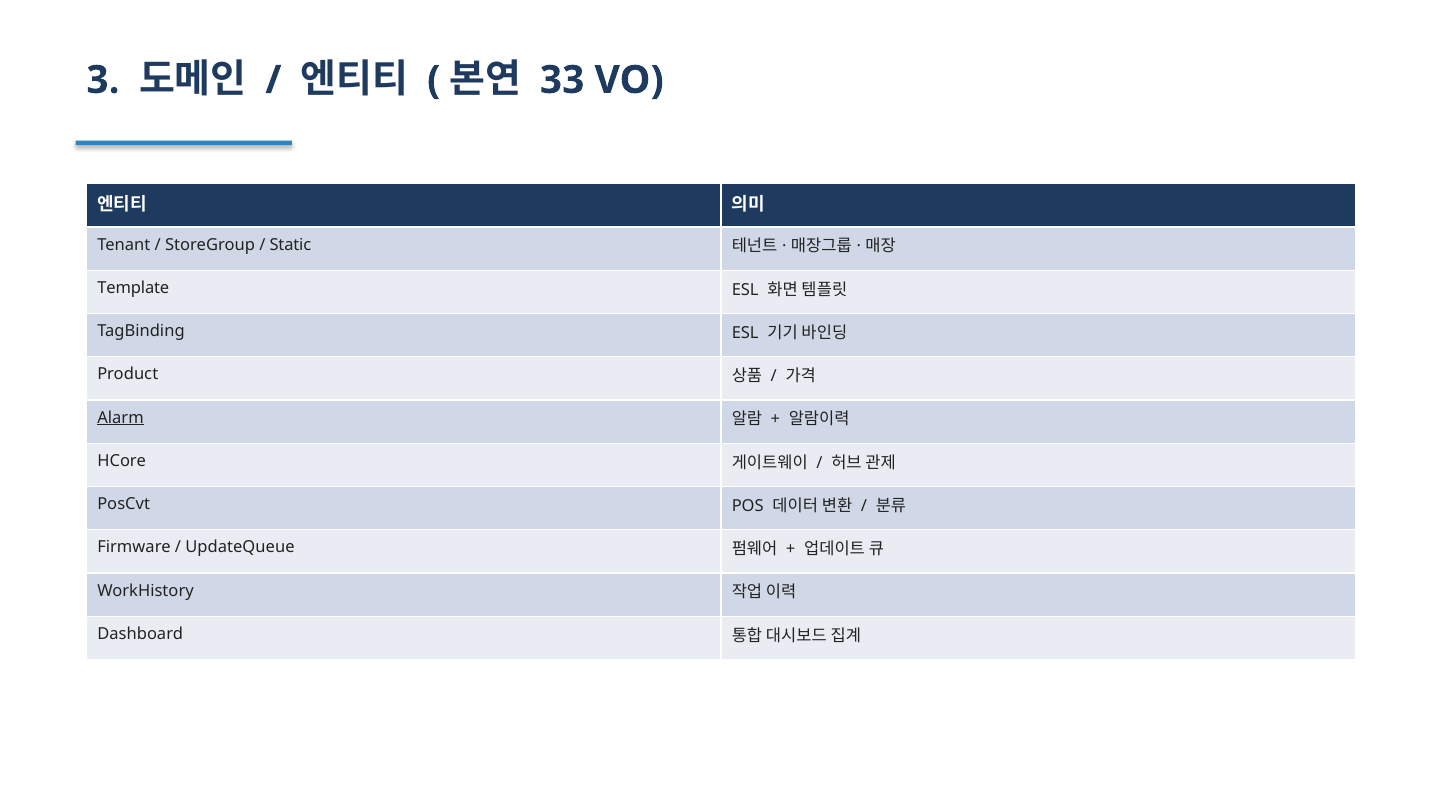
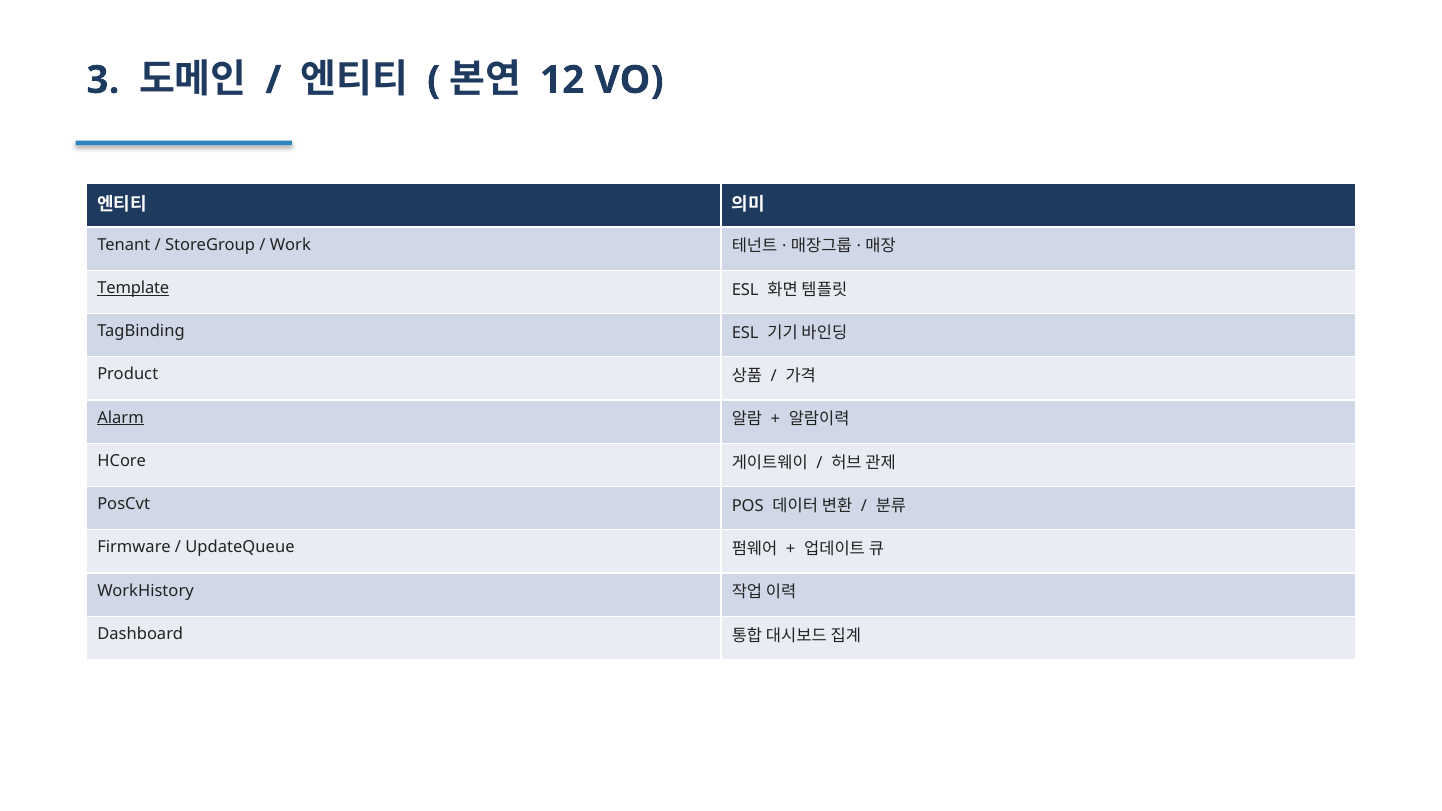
33: 33 -> 12 (562, 80)
Static: Static -> Work (290, 245)
Template underline: none -> present (133, 288)
